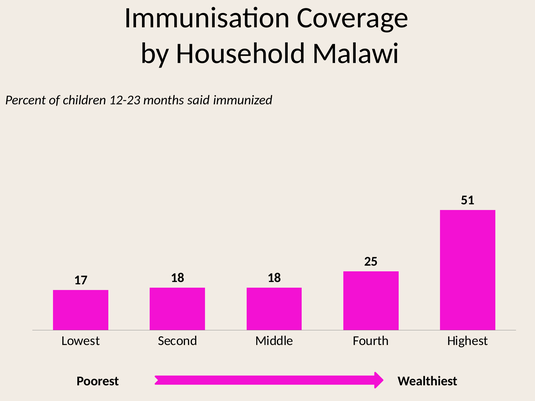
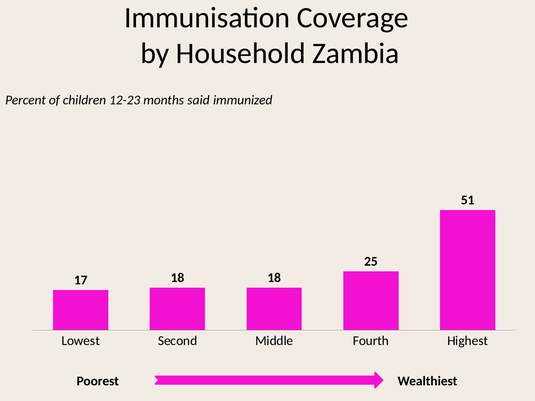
Malawi: Malawi -> Zambia (356, 53)
